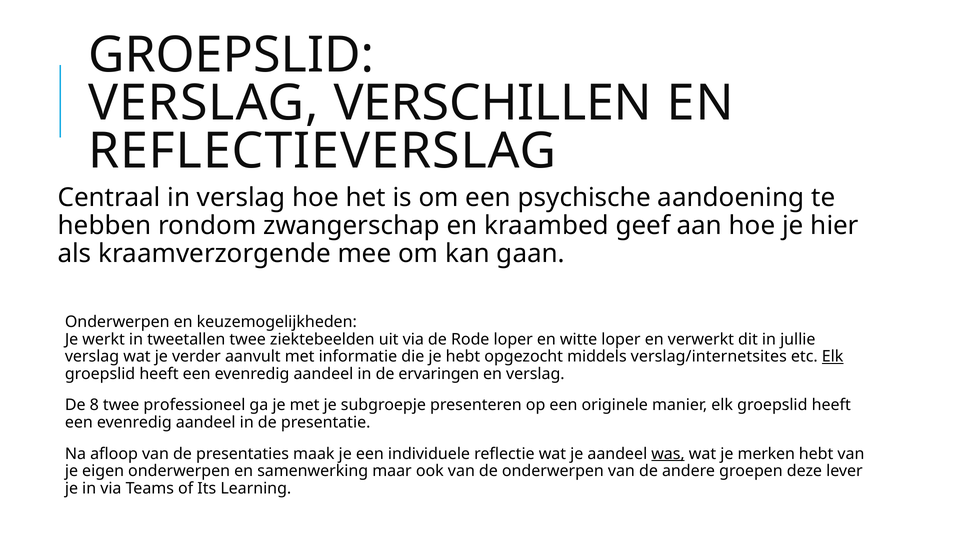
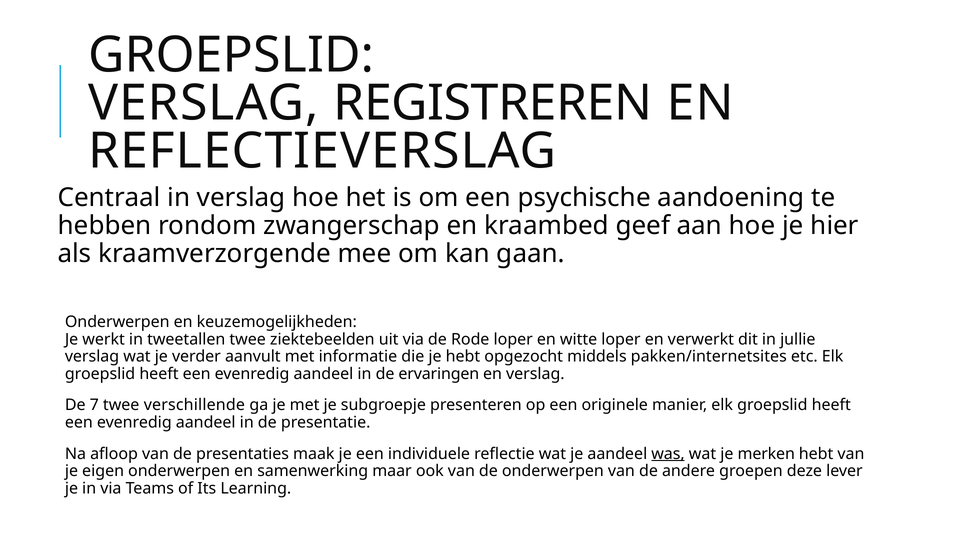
VERSCHILLEN: VERSCHILLEN -> REGISTREREN (493, 103)
verslag/internetsites: verslag/internetsites -> pakken/internetsites (709, 357)
Elk underline: present -> none (833, 357)
8: 8 -> 7 (94, 405)
professioneel: professioneel -> verschillende (194, 405)
